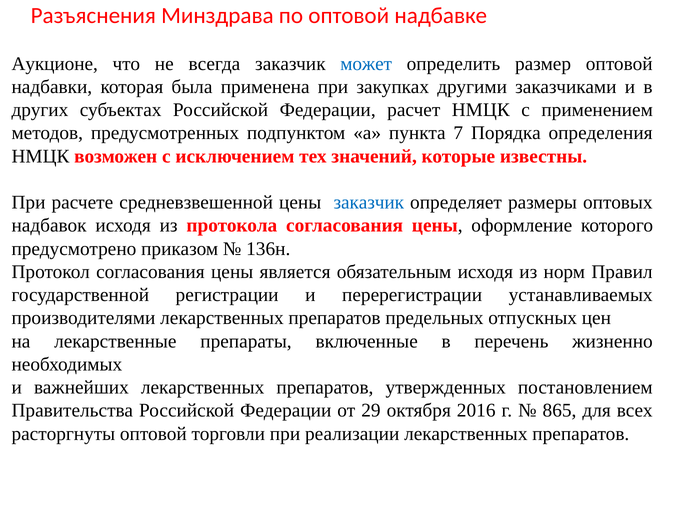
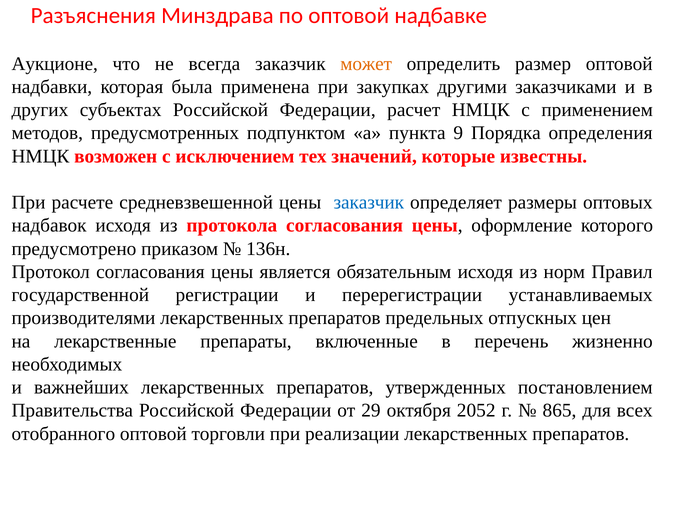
может colour: blue -> orange (366, 64)
7: 7 -> 9 (458, 133)
2016: 2016 -> 2052 (476, 411)
расторгнуты: расторгнуты -> отобранного (63, 434)
